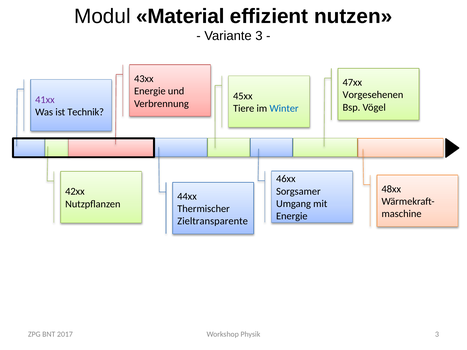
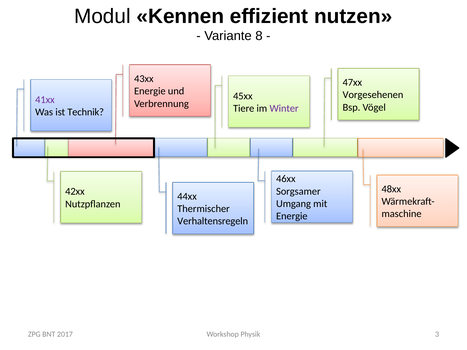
Material: Material -> Kennen (180, 16)
Variante 3: 3 -> 8 (259, 36)
Winter colour: blue -> purple (284, 108)
Zieltransparente: Zieltransparente -> Verhaltensregeln (213, 221)
